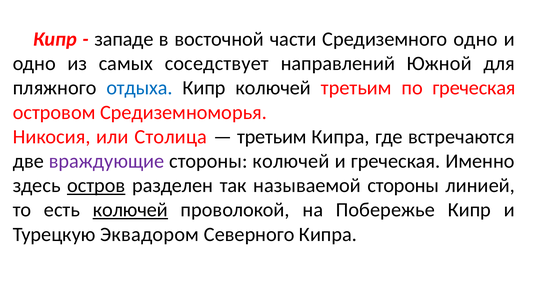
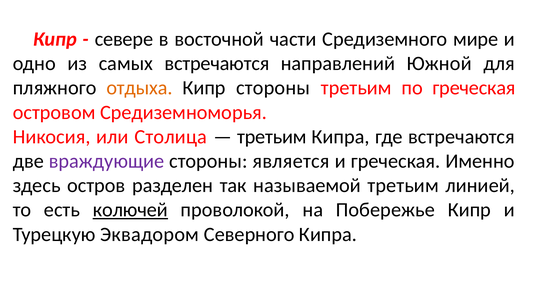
западе: западе -> севере (124, 39)
Средиземного одно: одно -> мире (476, 39)
самых соседствует: соседствует -> встречаются (217, 63)
отдыха colour: blue -> orange (139, 88)
Кипр колючей: колючей -> стороны (273, 88)
стороны колючей: колючей -> является (291, 161)
остров underline: present -> none (96, 185)
называемой стороны: стороны -> третьим (403, 185)
